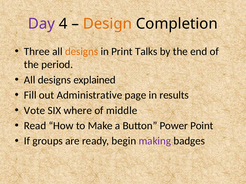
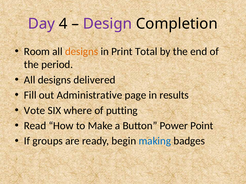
Design colour: orange -> purple (107, 24)
Three: Three -> Room (37, 52)
Talks: Talks -> Total (146, 52)
explained: explained -> delivered (94, 80)
middle: middle -> putting (122, 111)
making colour: purple -> blue (155, 141)
